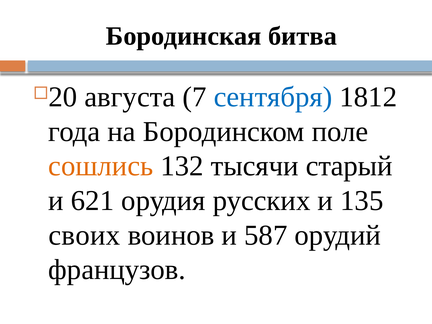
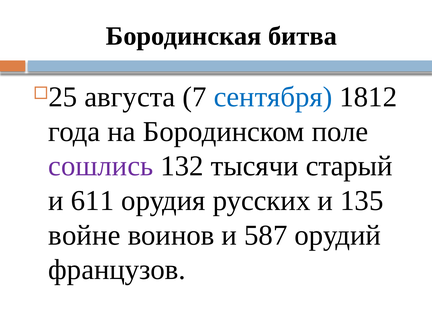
20: 20 -> 25 (63, 97)
сошлись colour: orange -> purple (101, 166)
621: 621 -> 611 (93, 201)
своих: своих -> войне (84, 235)
